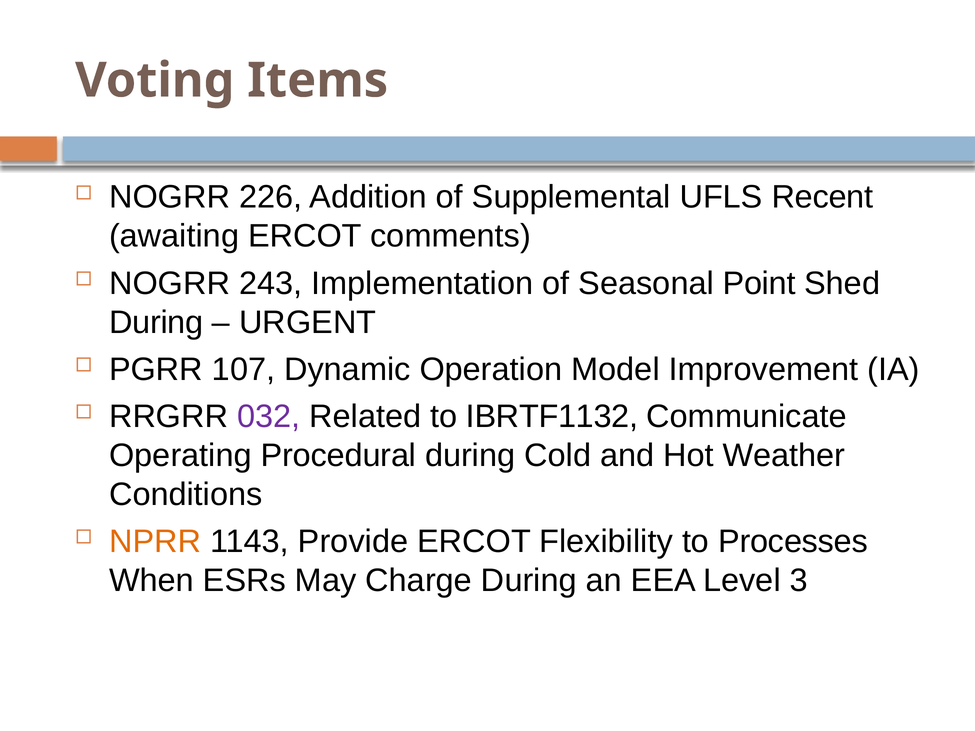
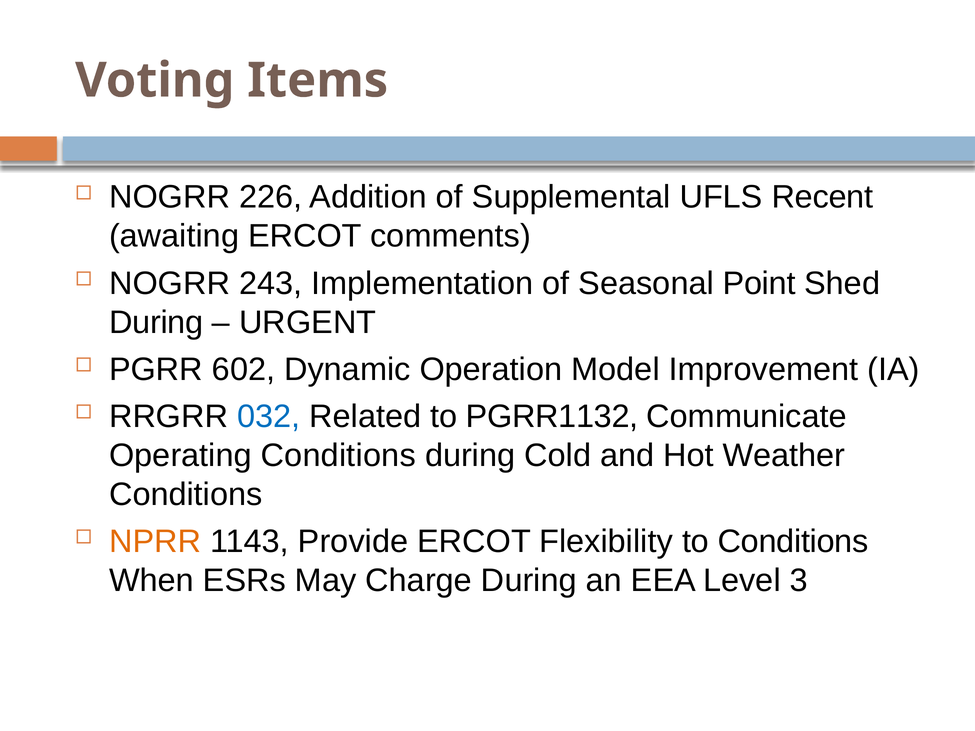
107: 107 -> 602 (244, 370)
032 colour: purple -> blue (269, 417)
IBRTF1132: IBRTF1132 -> PGRR1132 (552, 417)
Operating Procedural: Procedural -> Conditions (338, 456)
to Processes: Processes -> Conditions (793, 542)
